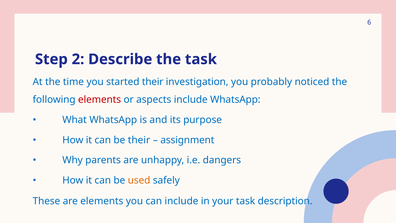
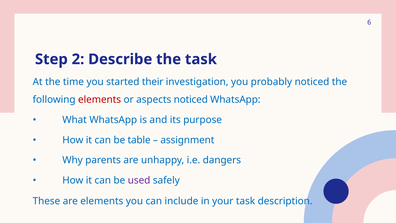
aspects include: include -> noticed (191, 99)
be their: their -> table (139, 140)
used colour: orange -> purple (139, 180)
